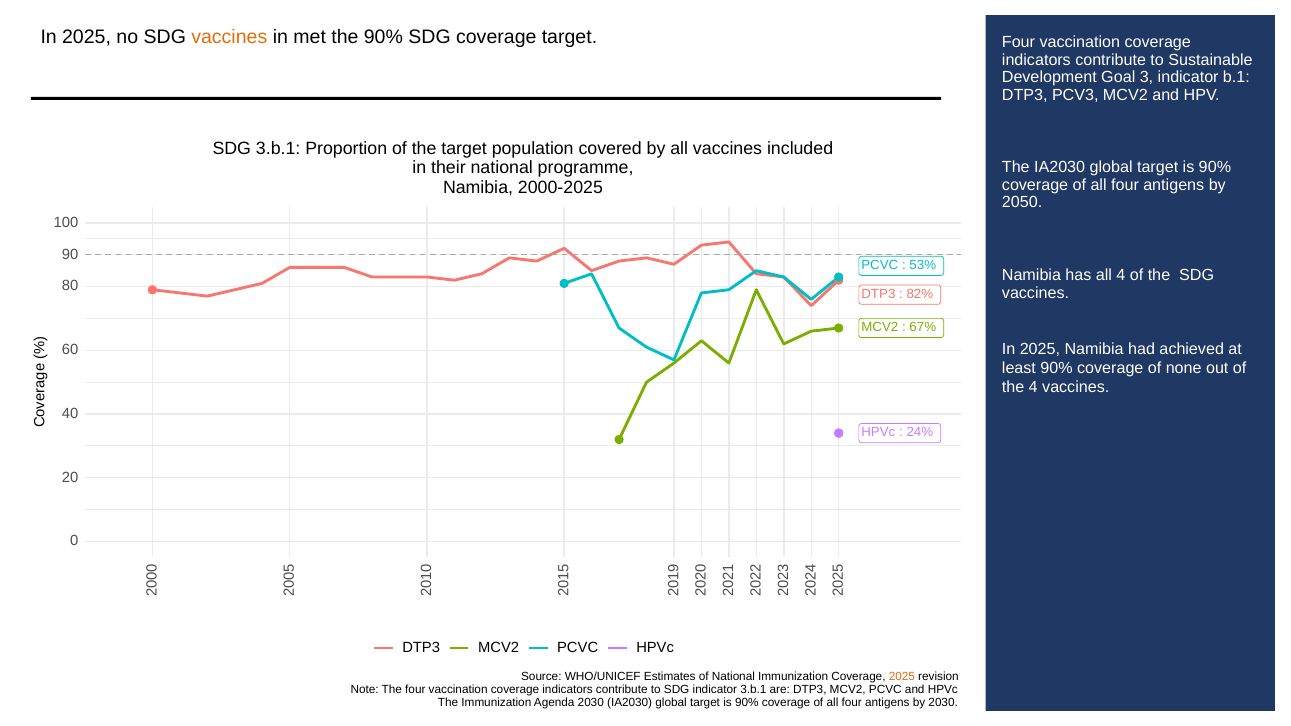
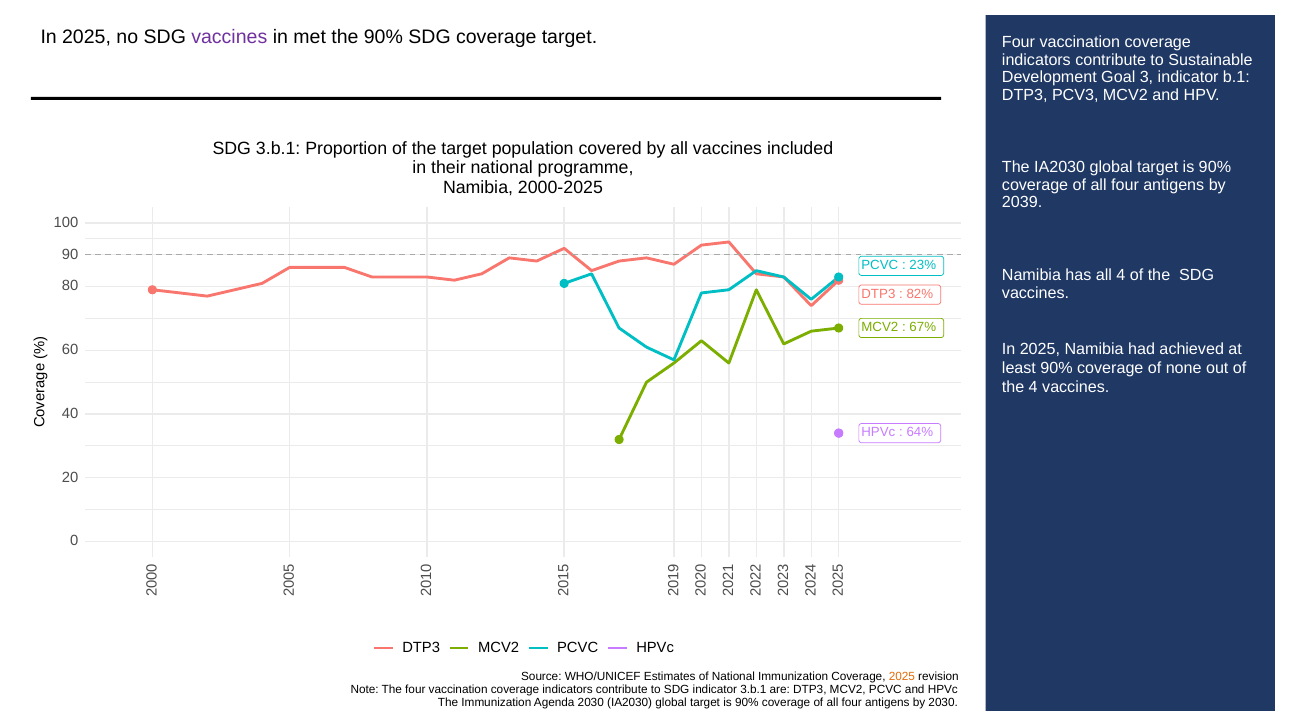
vaccines colour: orange -> purple (229, 37)
2050: 2050 -> 2039 (1022, 203)
53%: 53% -> 23% (923, 265)
24%: 24% -> 64% (920, 433)
